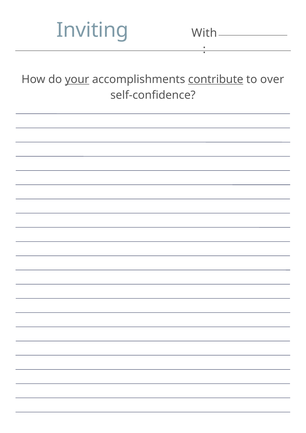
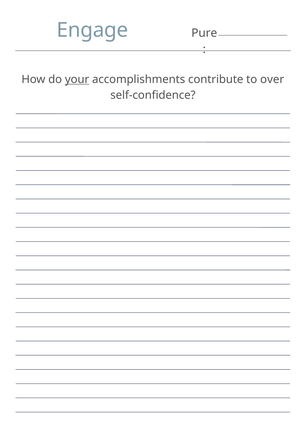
Inviting: Inviting -> Engage (92, 30)
With: With -> Pure (204, 33)
contribute underline: present -> none (216, 79)
